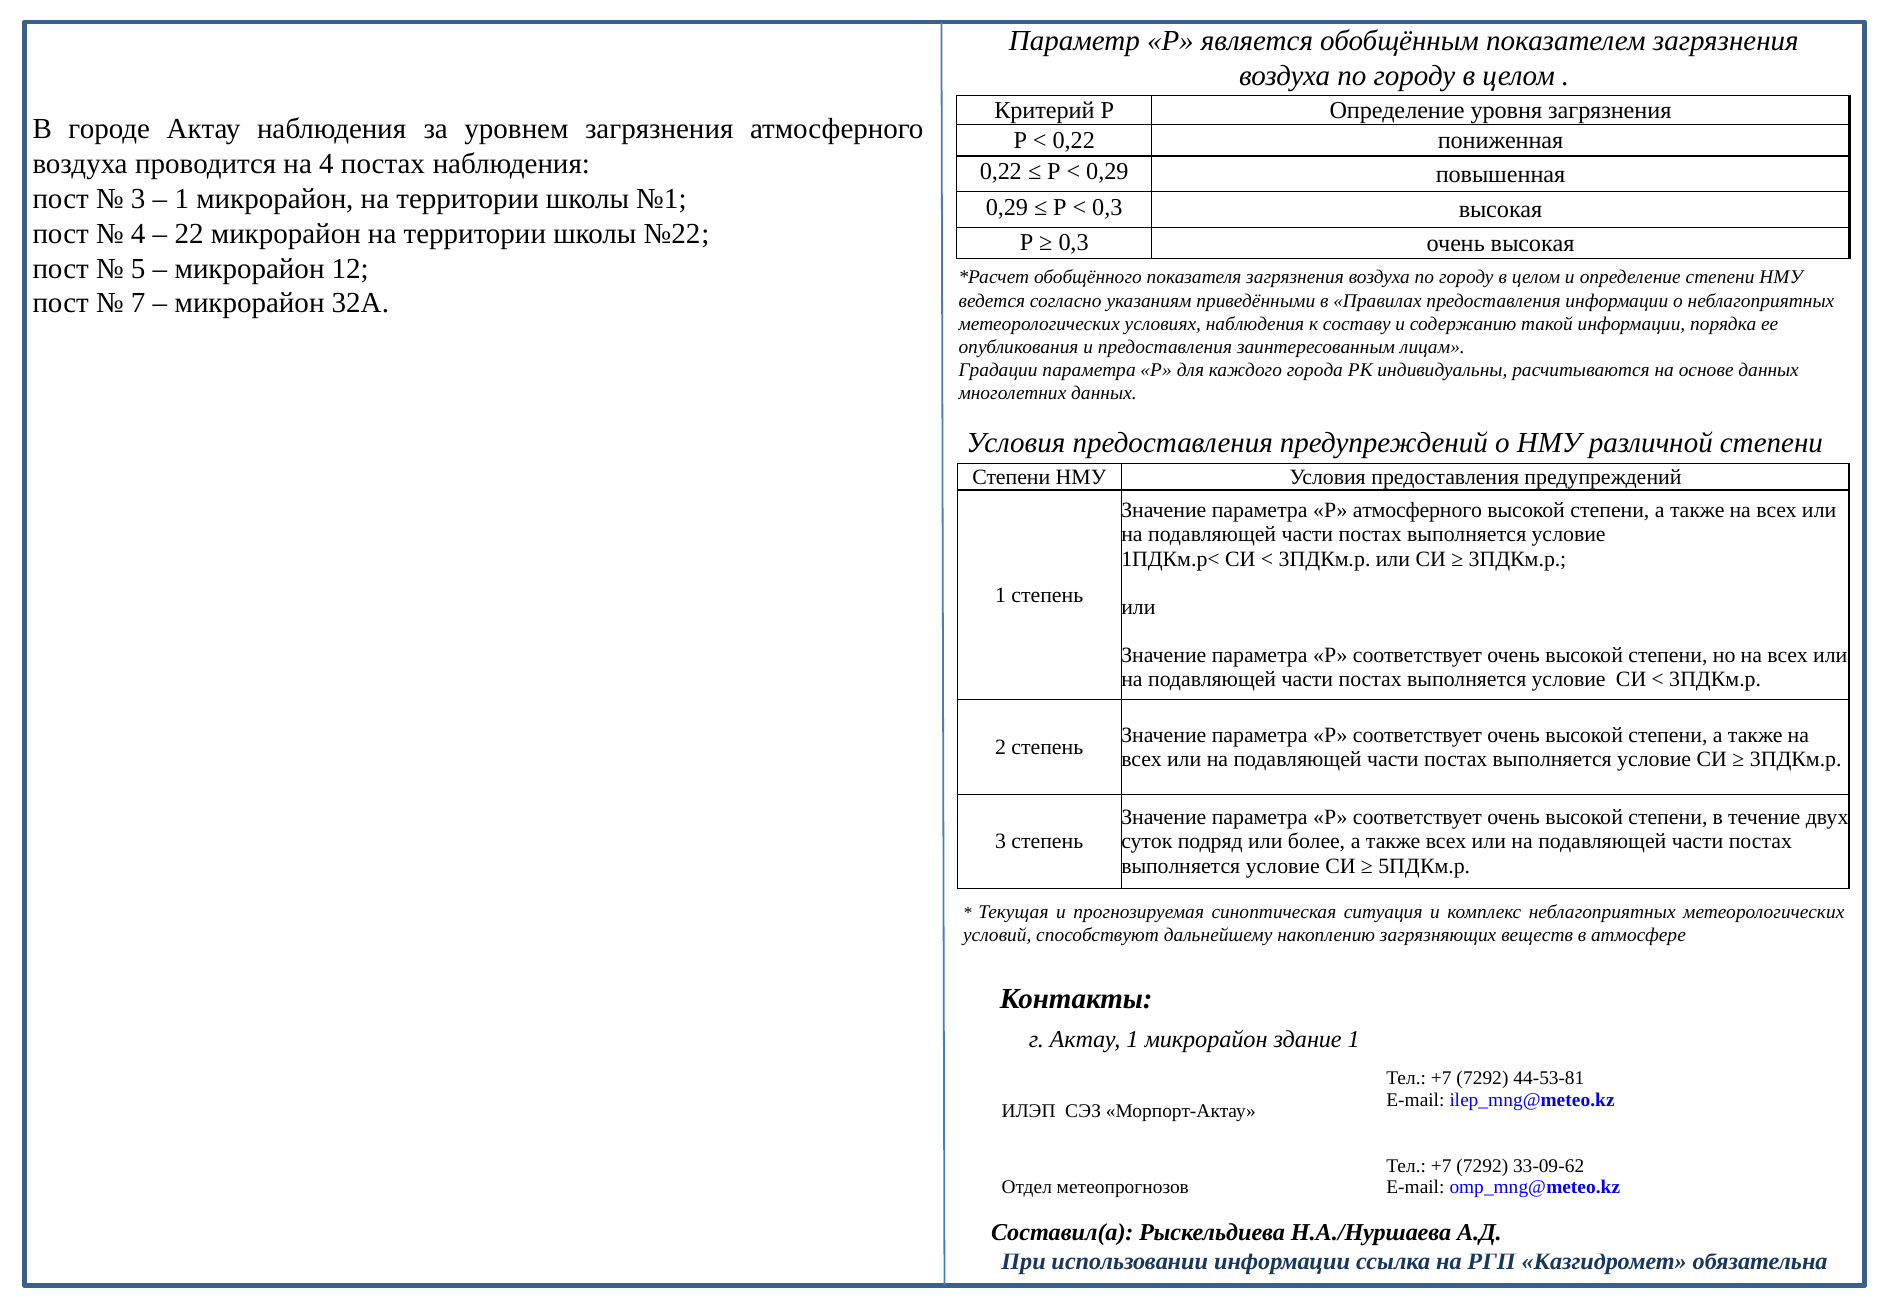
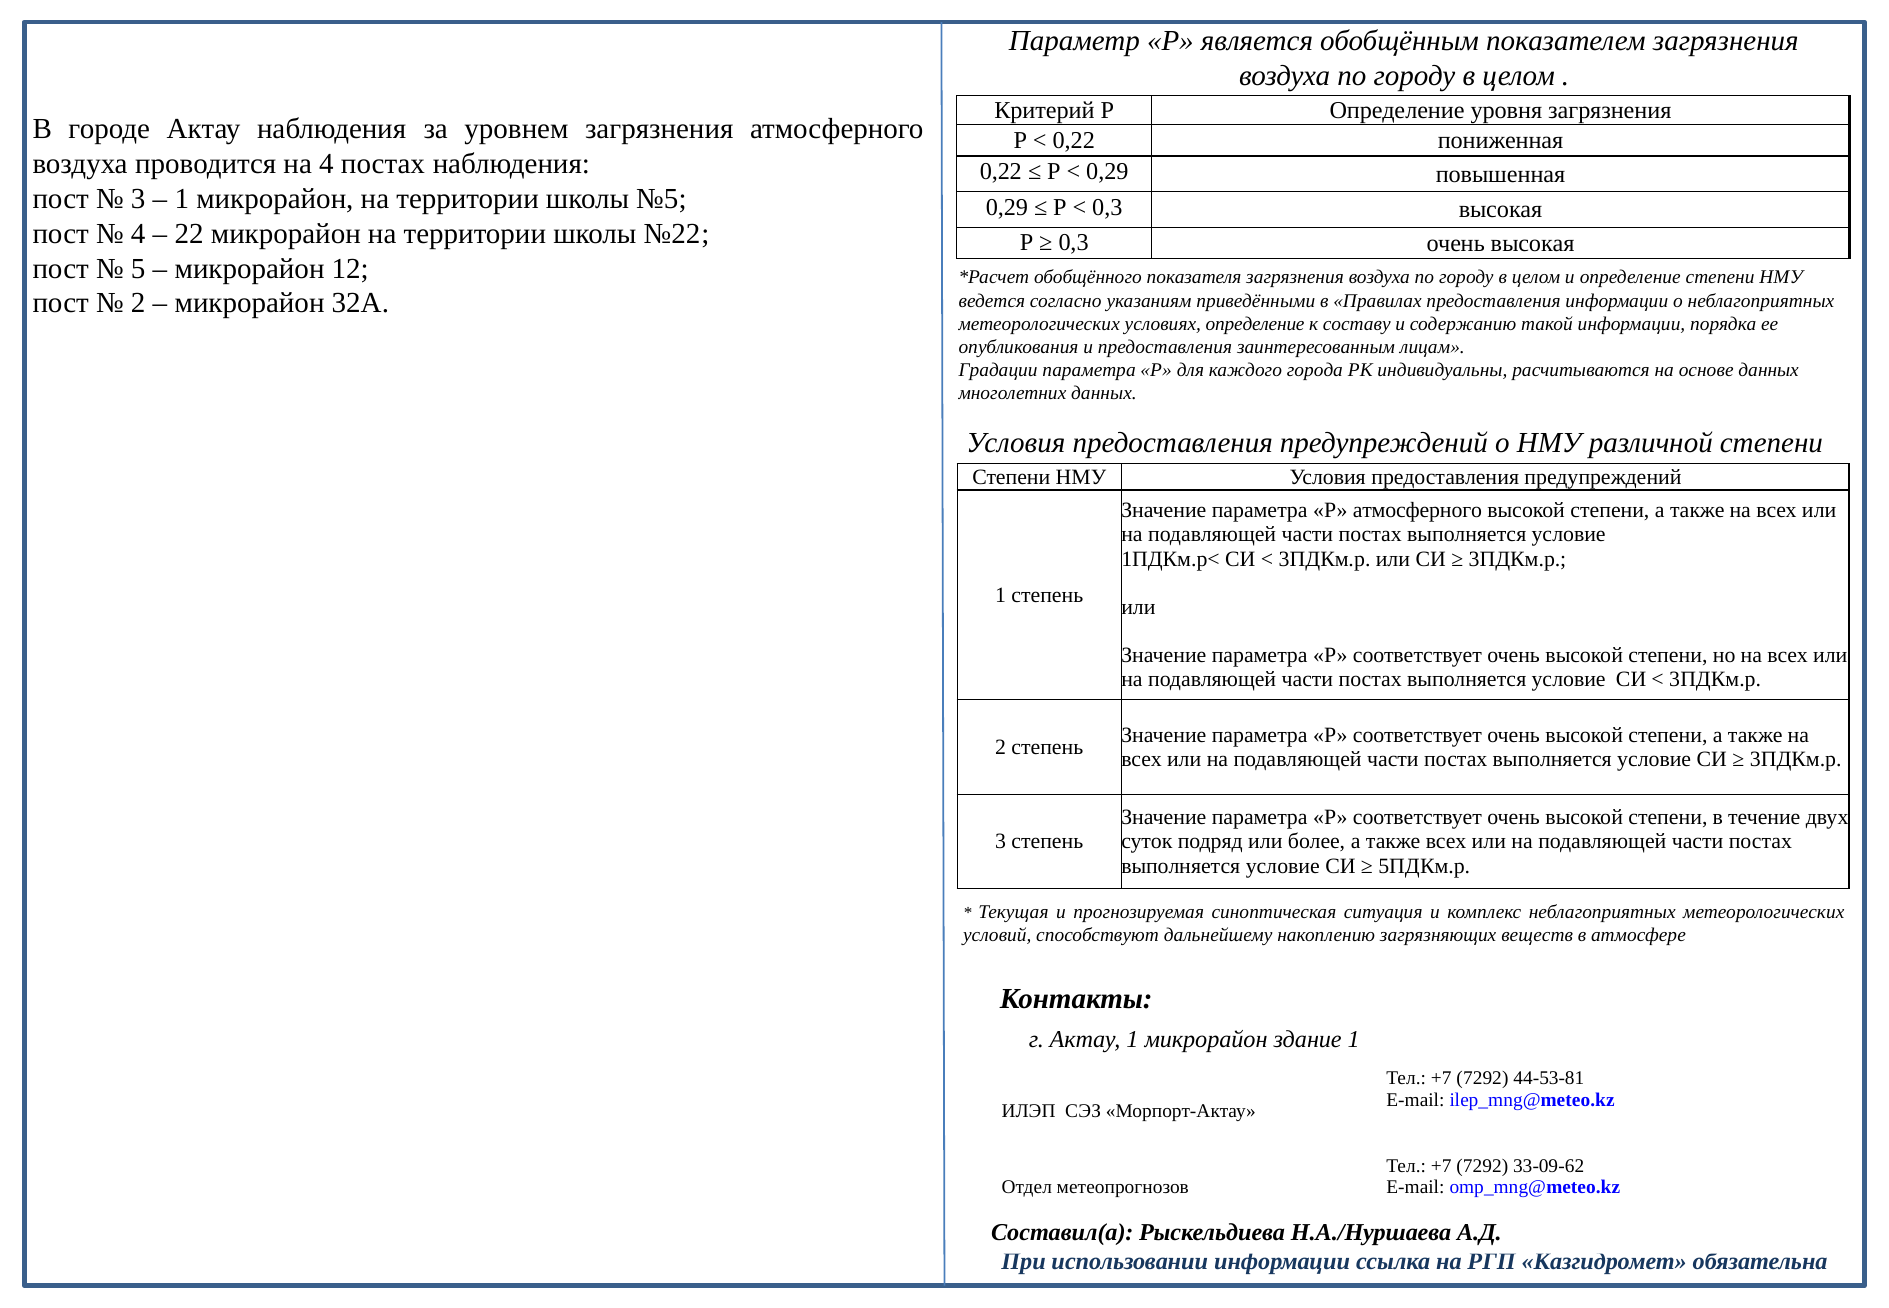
№1: №1 -> №5 (661, 199)
7: 7 -> 2 (138, 303)
условиях наблюдения: наблюдения -> определение (1255, 324)
